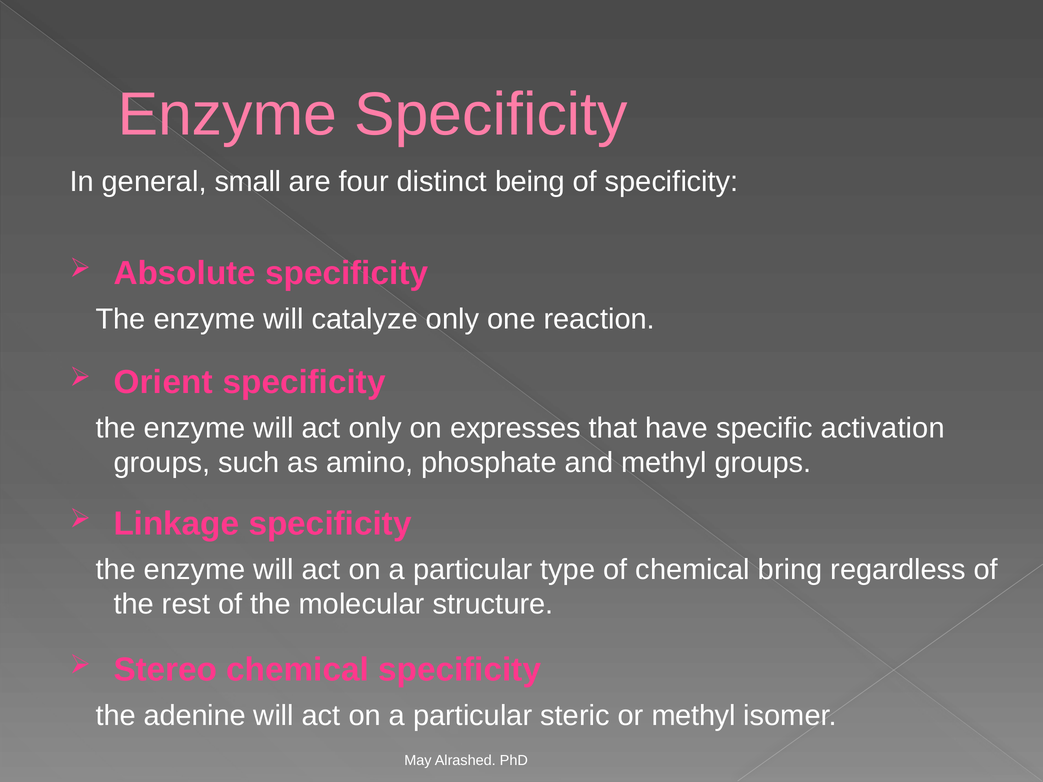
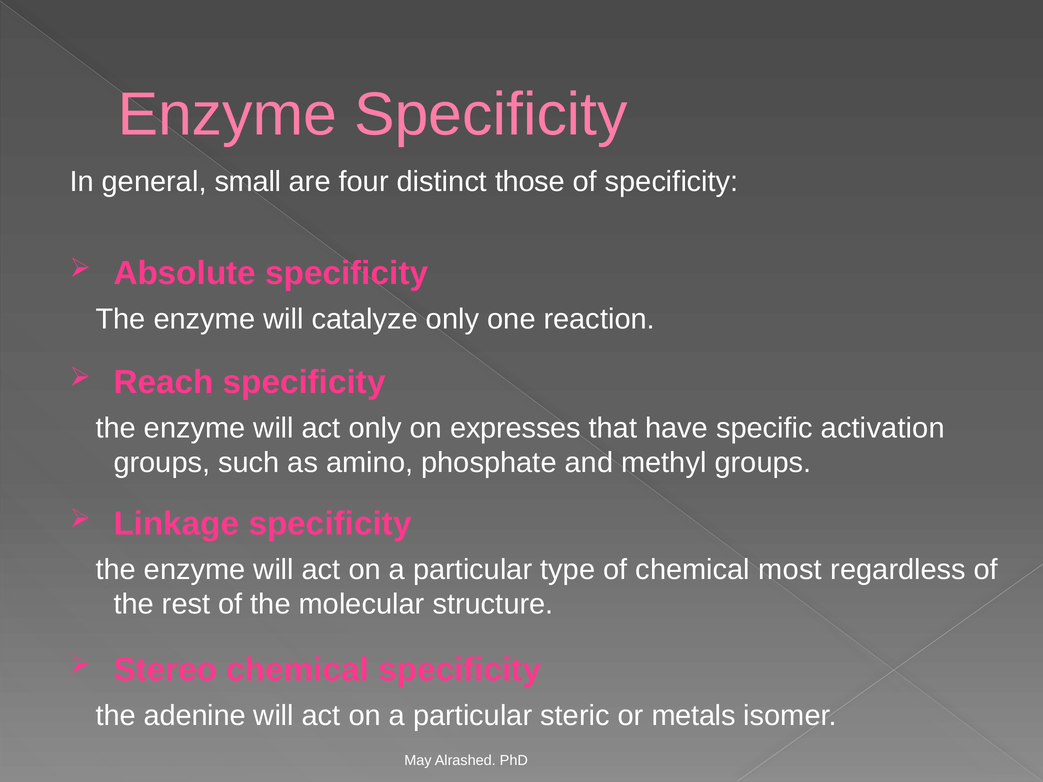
being: being -> those (530, 182)
Orient: Orient -> Reach (163, 382)
bring: bring -> most (790, 570)
or methyl: methyl -> metals (694, 716)
